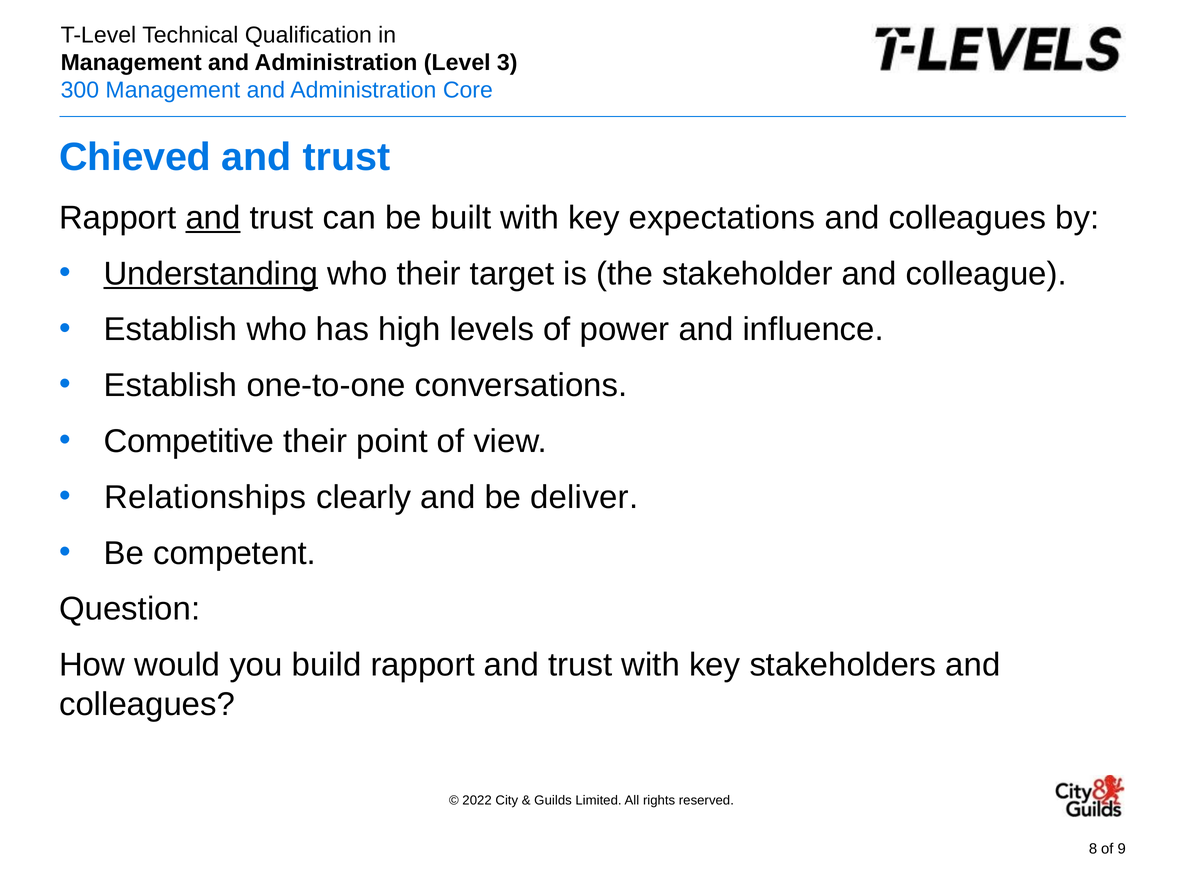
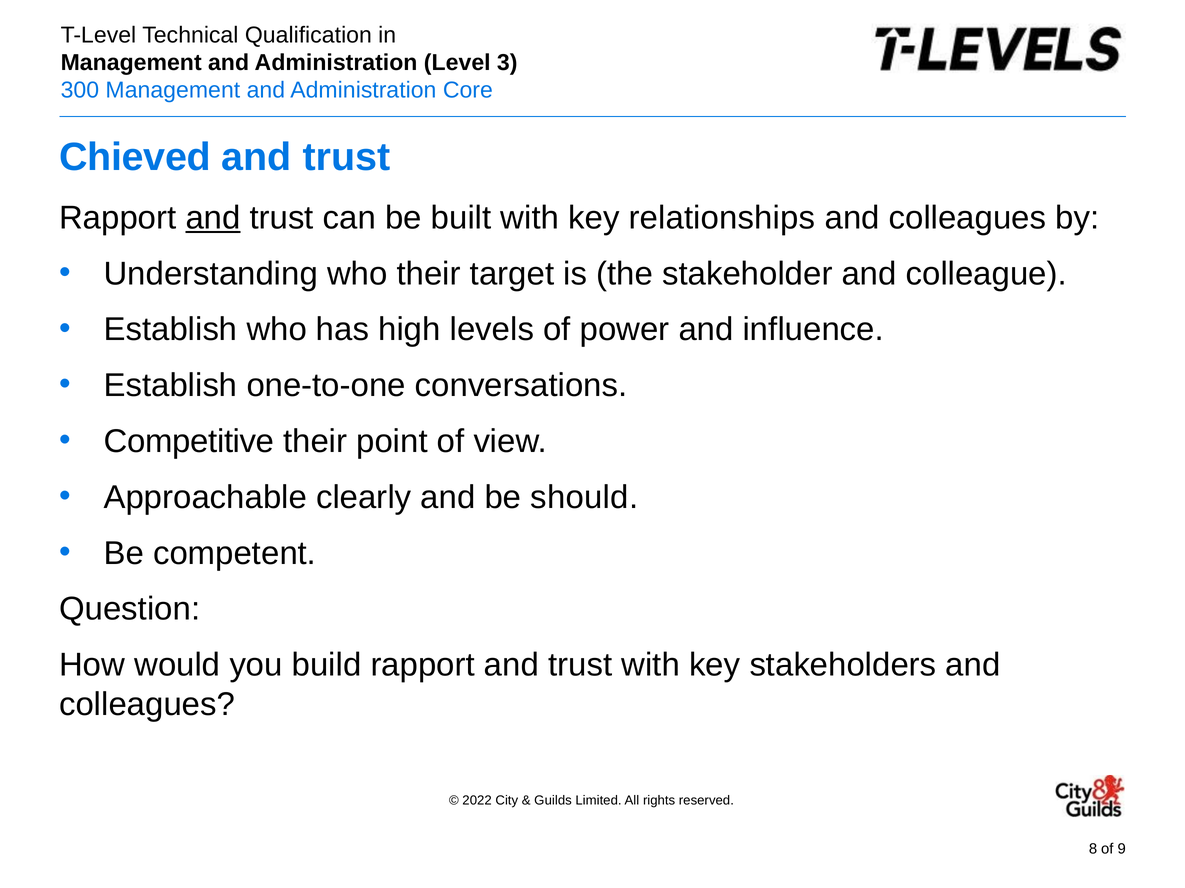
expectations: expectations -> relationships (722, 218)
Understanding underline: present -> none (211, 274)
Relationships: Relationships -> Approachable (205, 498)
deliver: deliver -> should (584, 498)
